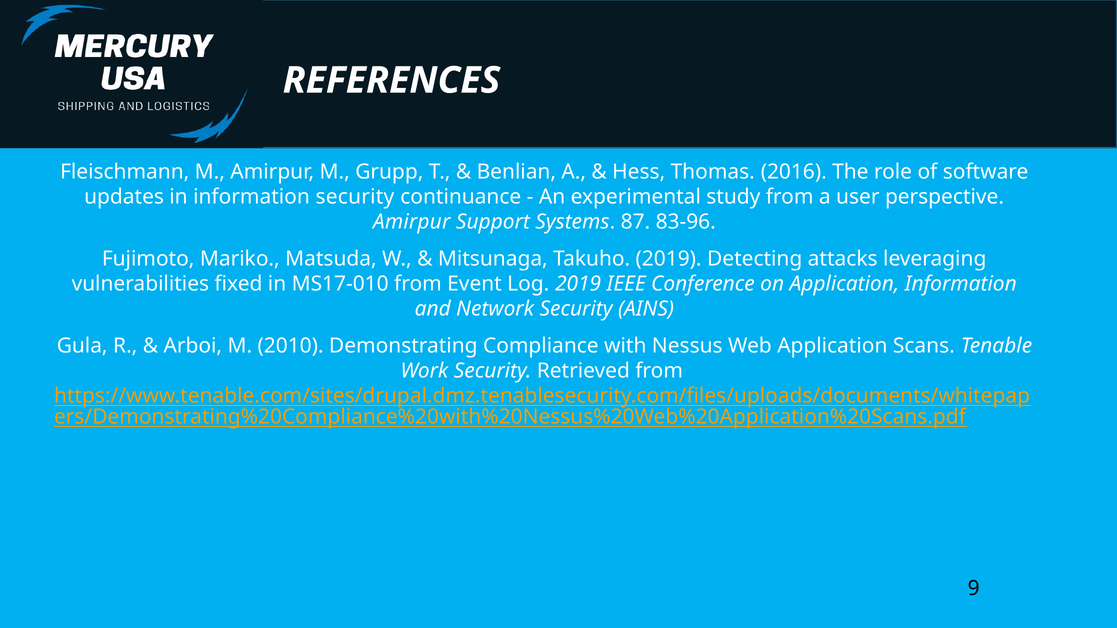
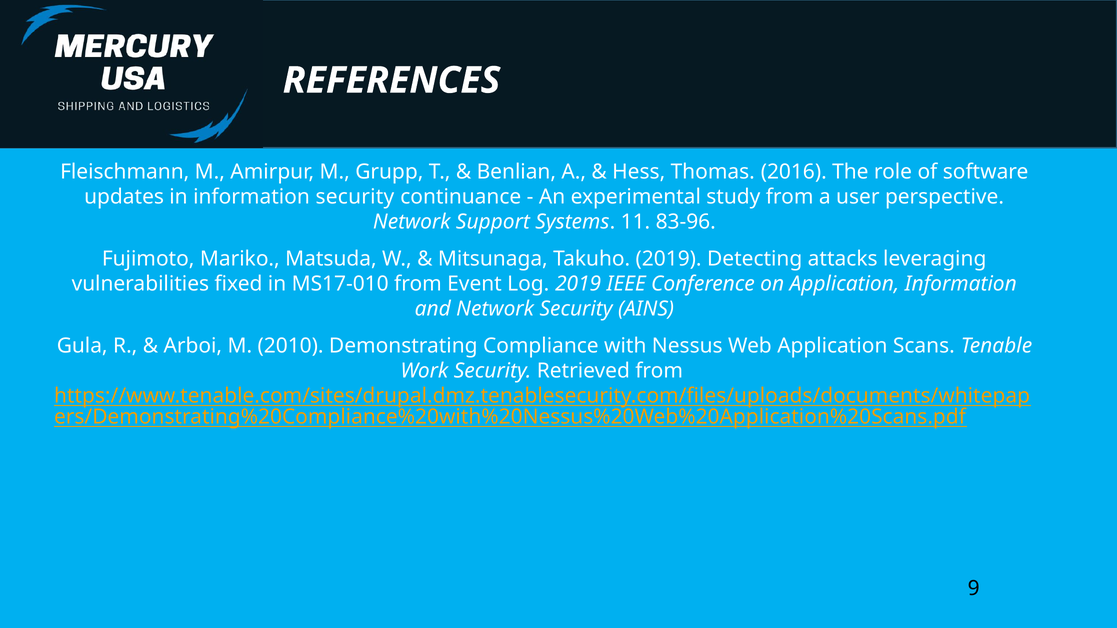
Amirpur: Amirpur -> Network (412, 222)
87: 87 -> 11 (635, 222)
